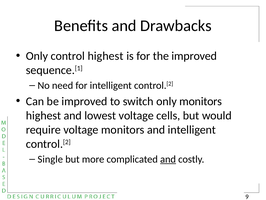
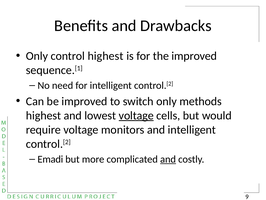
only monitors: monitors -> methods (201, 101)
voltage underline: none -> present (136, 115)
Single: Single -> Emadi (50, 159)
